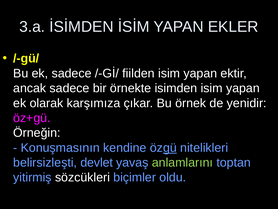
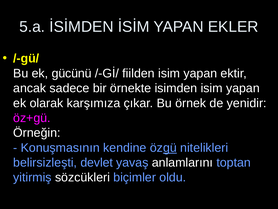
3.a: 3.a -> 5.a (32, 27)
ek sadece: sadece -> gücünü (72, 73)
anlamlarını colour: light green -> white (182, 162)
